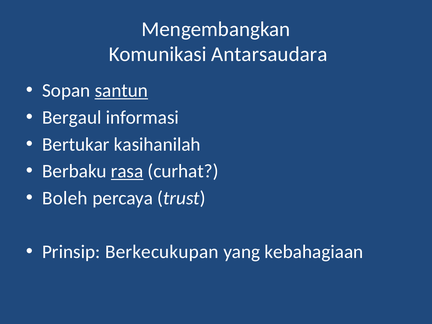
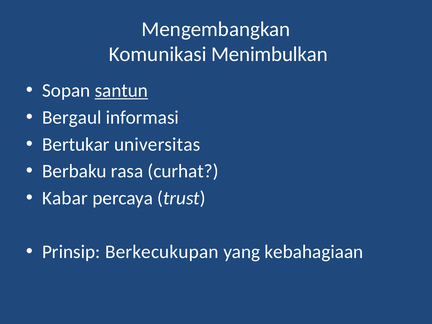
Antarsaudara: Antarsaudara -> Menimbulkan (269, 54)
kasihanilah: kasihanilah -> universitas (157, 144)
rasa underline: present -> none (127, 171)
Boleh: Boleh -> Kabar (65, 198)
